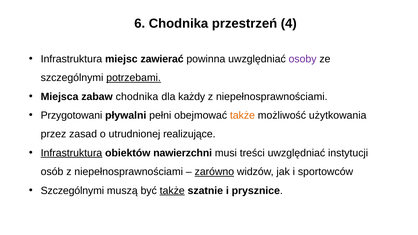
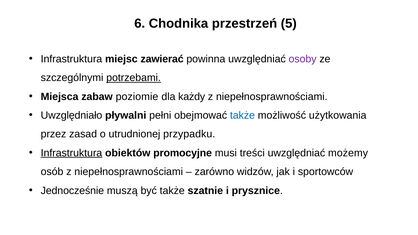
4: 4 -> 5 (289, 23)
zabaw chodnika: chodnika -> poziomie (137, 97)
Przygotowani: Przygotowani -> Uwzględniało (71, 115)
także colour: orange -> blue (242, 115)
realizujące: realizujące -> przypadku (189, 134)
nawierzchni: nawierzchni -> promocyjne (183, 153)
instytucji: instytucji -> możemy (348, 153)
zarówno underline: present -> none (214, 172)
Szczególnymi: Szczególnymi -> Jednocześnie (72, 191)
także underline: present -> none (172, 191)
